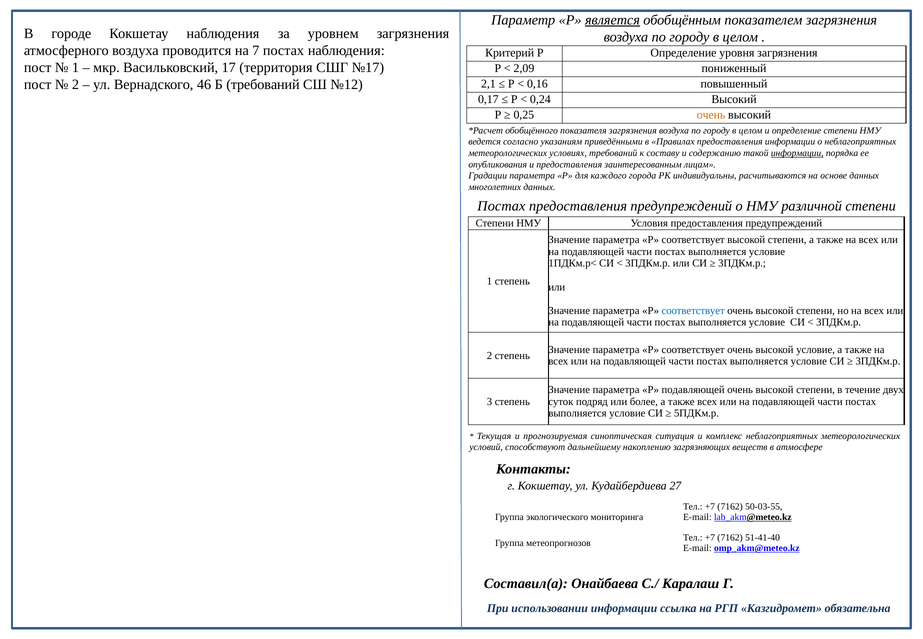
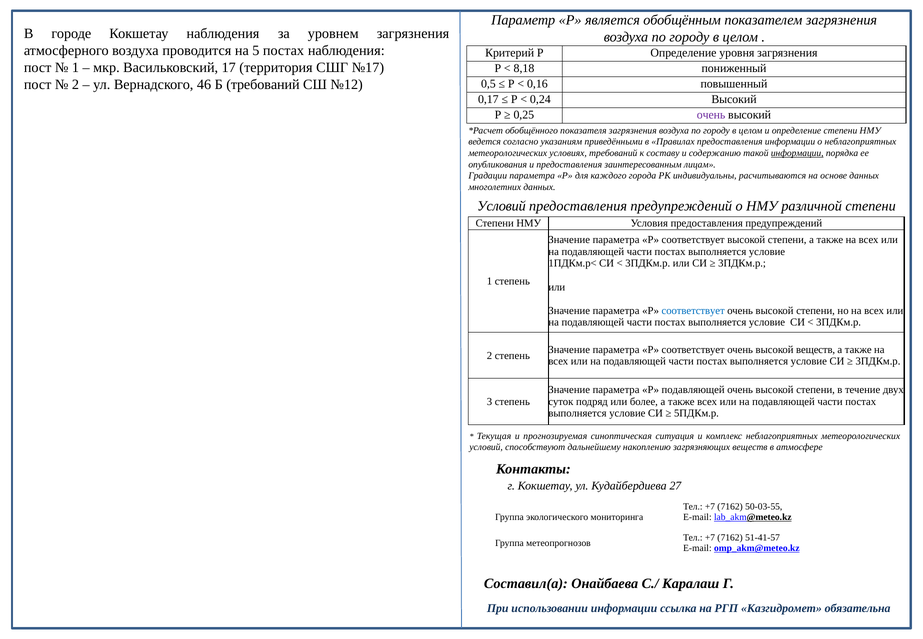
является underline: present -> none (612, 20)
7: 7 -> 5 (256, 51)
2,09: 2,09 -> 8,18 (524, 69)
2,1: 2,1 -> 0,5 (488, 84)
очень colour: orange -> purple (711, 115)
Постах: Постах -> Условий (501, 206)
высокой условие: условие -> веществ (816, 350)
51-41-40: 51-41-40 -> 51-41-57 (763, 538)
